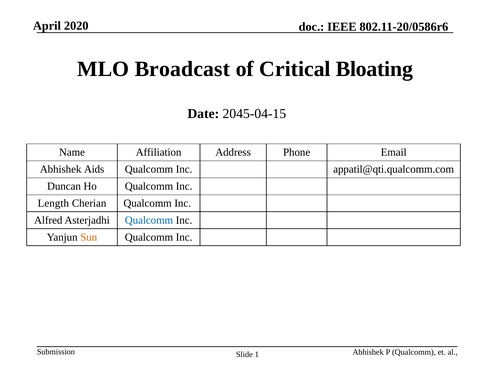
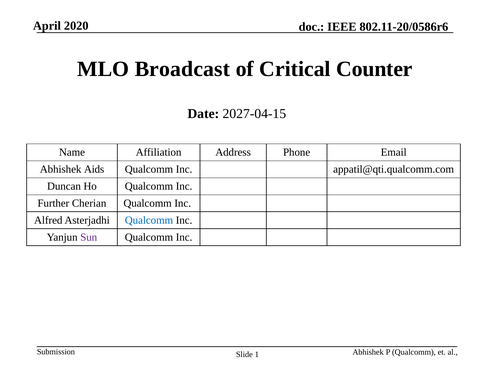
Bloating: Bloating -> Counter (374, 69)
2045-04-15: 2045-04-15 -> 2027-04-15 (254, 114)
Length: Length -> Further (53, 204)
Sun colour: orange -> purple (89, 238)
